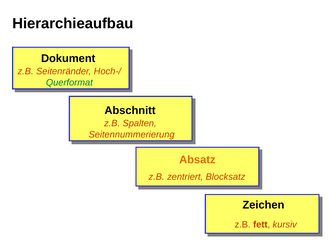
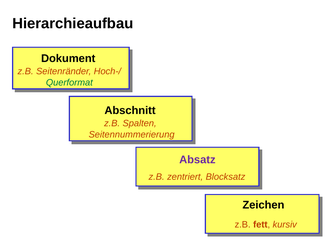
Absatz colour: orange -> purple (197, 159)
